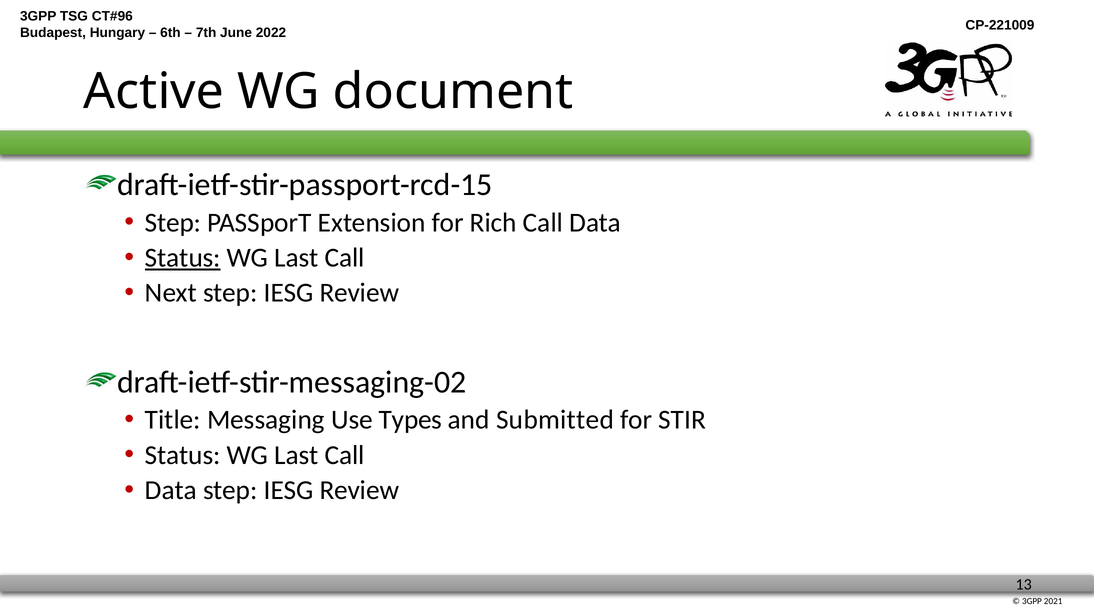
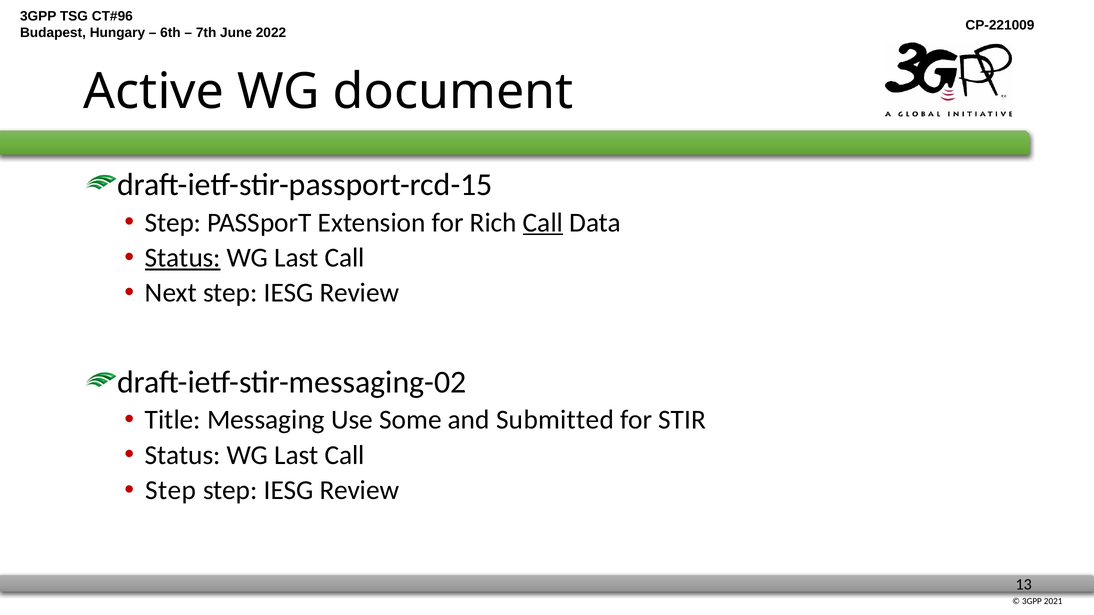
Call underline: none -> present (543, 223)
Types: Types -> Some (410, 420)
Data: Data -> Step (171, 490)
